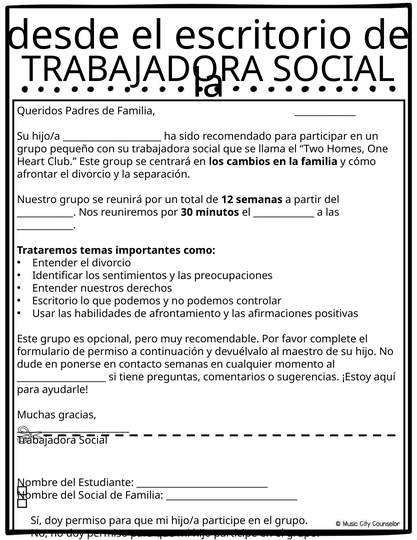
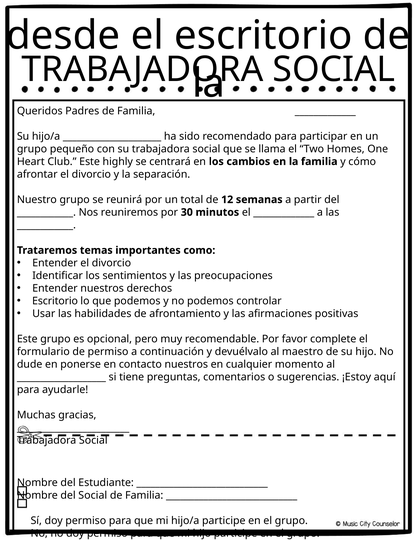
group: group -> highly (118, 161)
contacto semanas: semanas -> nuestros (186, 364)
